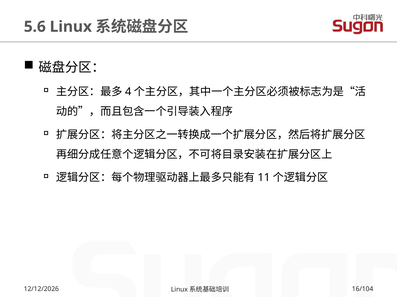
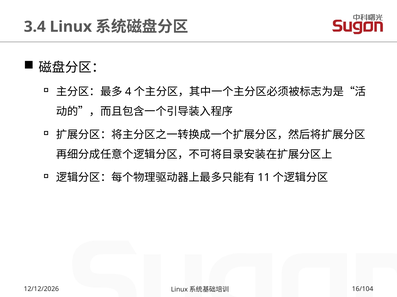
5.6: 5.6 -> 3.4 (35, 27)
